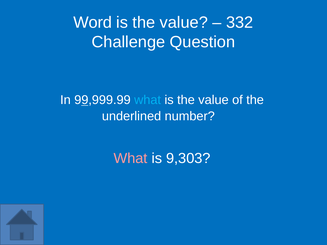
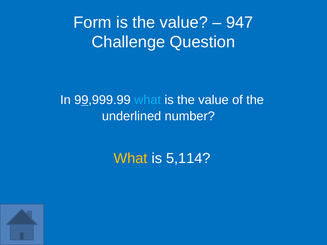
Word: Word -> Form (93, 22)
332: 332 -> 947 (240, 22)
What colour: pink -> yellow (131, 158)
9,303: 9,303 -> 5,114 (188, 158)
